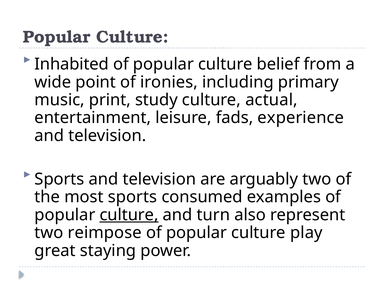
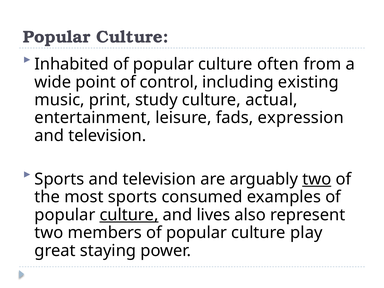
belief: belief -> often (278, 64)
ironies: ironies -> control (169, 82)
primary: primary -> existing (308, 82)
experience: experience -> expression (301, 118)
two underline: none -> present (317, 179)
turn: turn -> lives (213, 215)
reimpose: reimpose -> members (105, 233)
